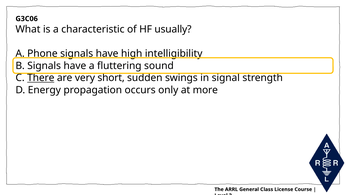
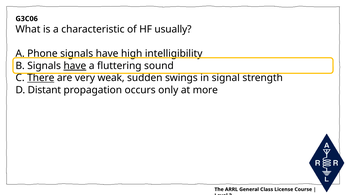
have underline: none -> present (75, 66)
short: short -> weak (111, 78)
Energy: Energy -> Distant (44, 90)
